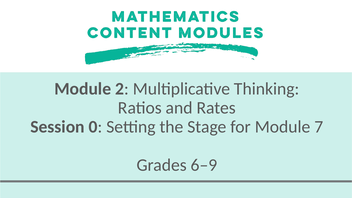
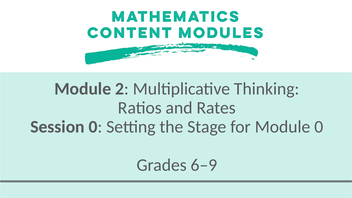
Module 7: 7 -> 0 (319, 127)
